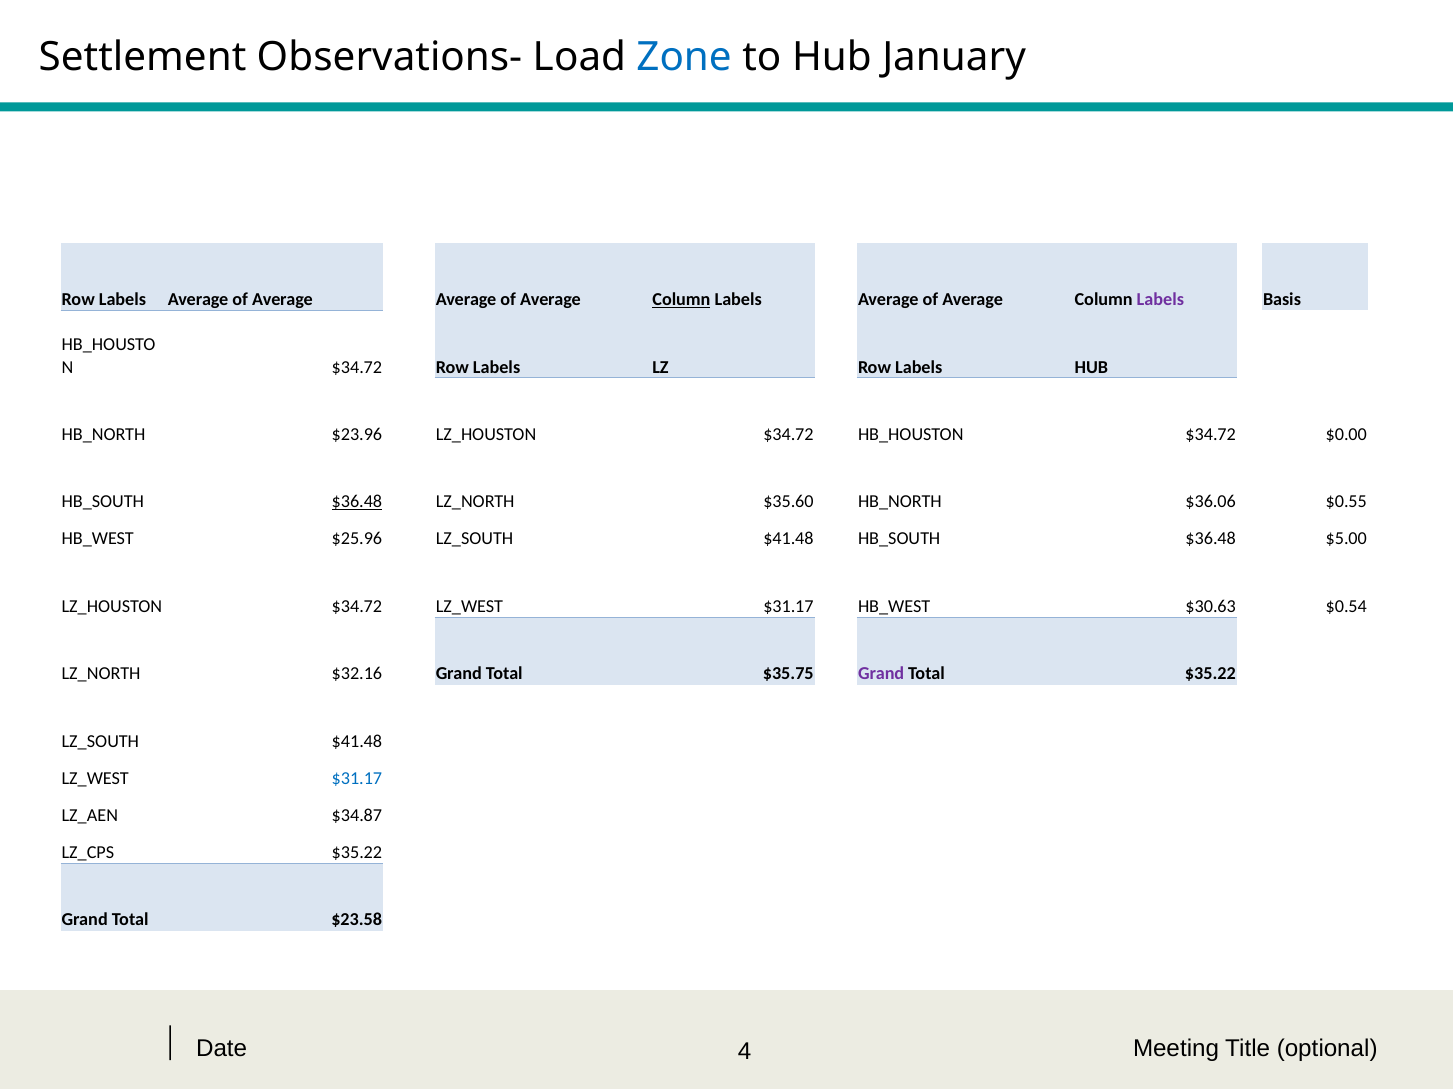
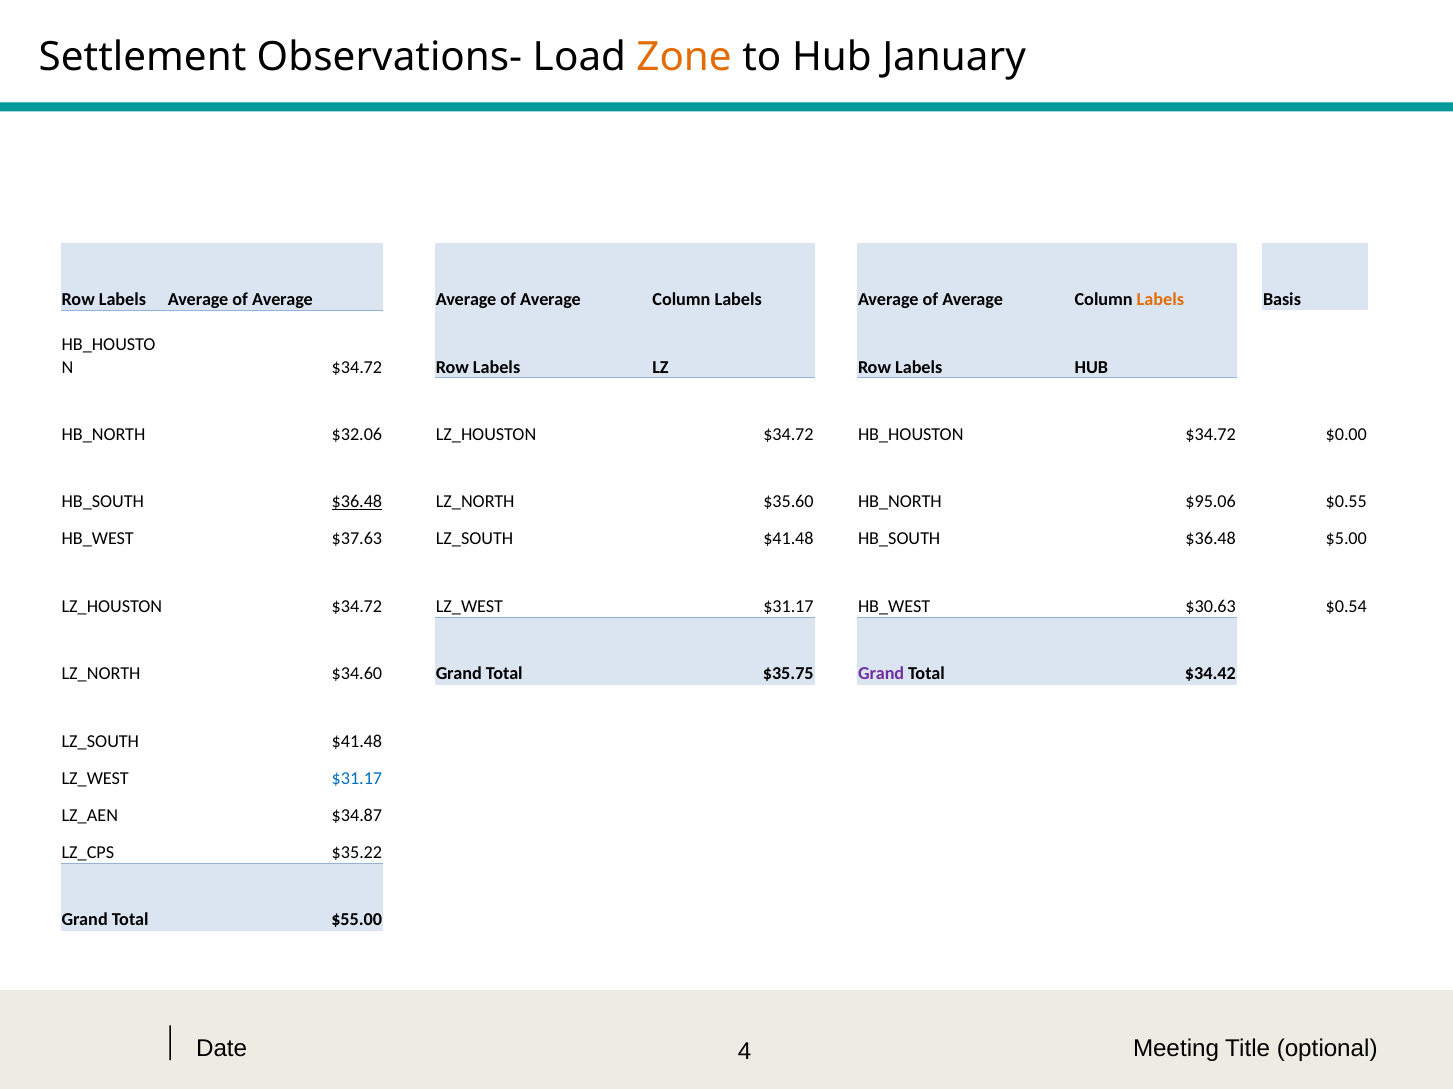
Zone colour: blue -> orange (684, 57)
Column underline: present -> none (681, 299)
Labels colour: purple -> orange (1160, 299)
$23.96: $23.96 -> $32.06 (357, 435)
$36.06: $36.06 -> $95.06 (1211, 502)
$25.96: $25.96 -> $37.63 (357, 539)
$32.16: $32.16 -> $34.60 (357, 674)
Total $35.22: $35.22 -> $34.42 (1210, 674)
$23.58: $23.58 -> $55.00 (357, 920)
